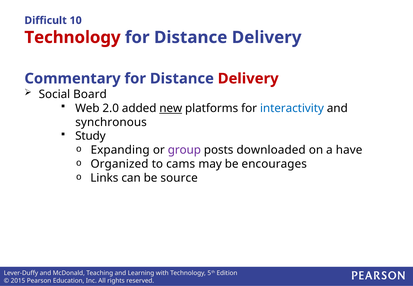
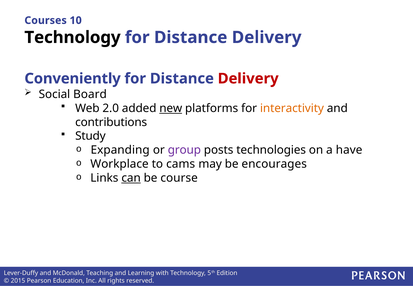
Difficult: Difficult -> Courses (46, 20)
Technology colour: red -> black (72, 37)
Commentary: Commentary -> Conveniently (73, 79)
interactivity colour: blue -> orange (292, 108)
synchronous: synchronous -> contributions (111, 122)
downloaded: downloaded -> technologies (271, 150)
Organized: Organized -> Workplace (120, 164)
can underline: none -> present (131, 178)
source: source -> course (179, 178)
